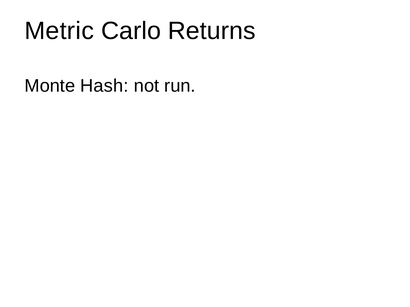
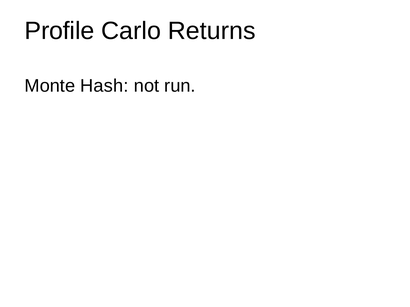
Metric: Metric -> Profile (59, 31)
